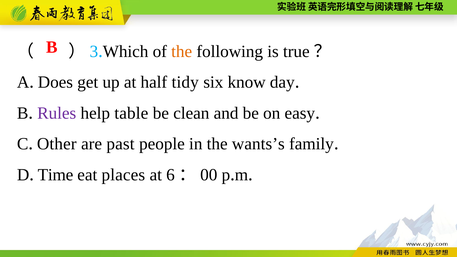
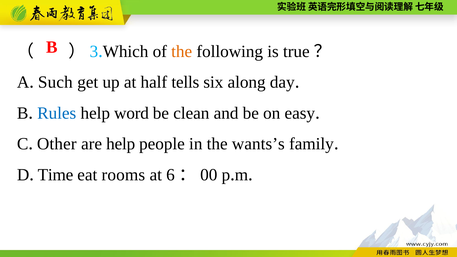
Does: Does -> Such (55, 82)
tidy: tidy -> tells (185, 82)
know: know -> along (247, 82)
Rules colour: purple -> blue (57, 113)
table: table -> word (132, 113)
are past: past -> help (121, 144)
places: places -> rooms (123, 175)
